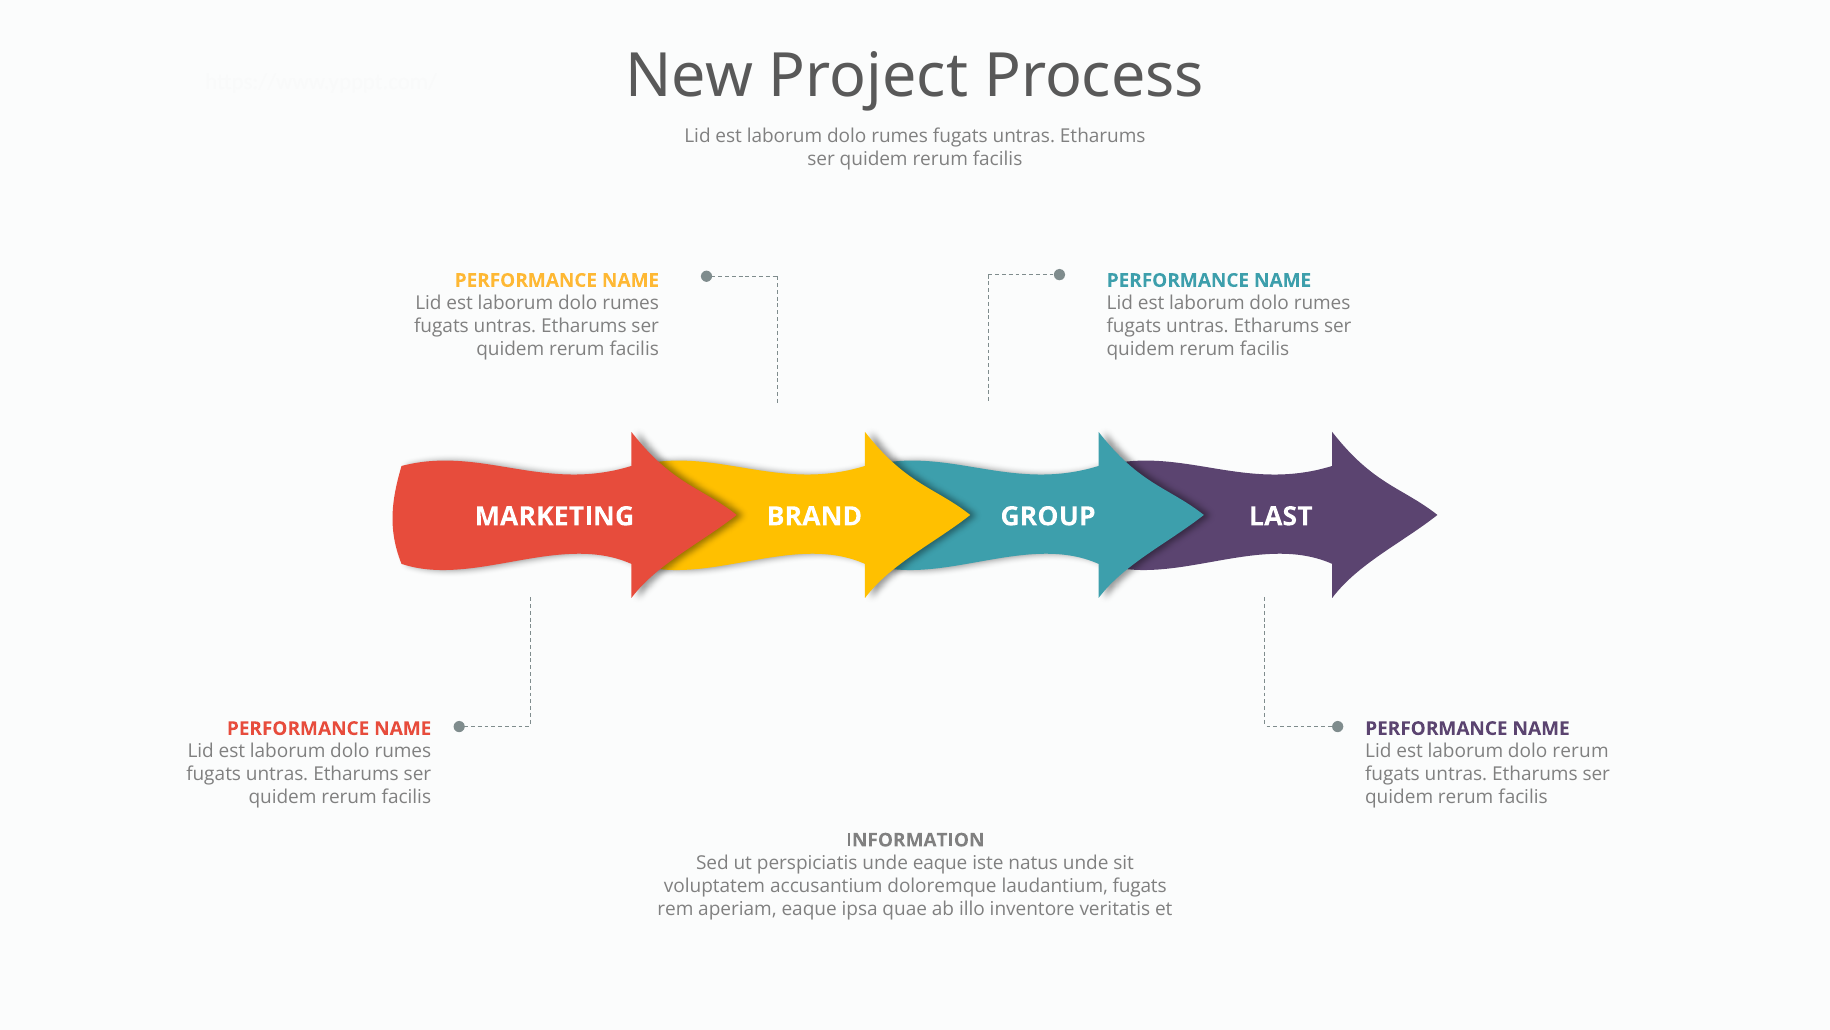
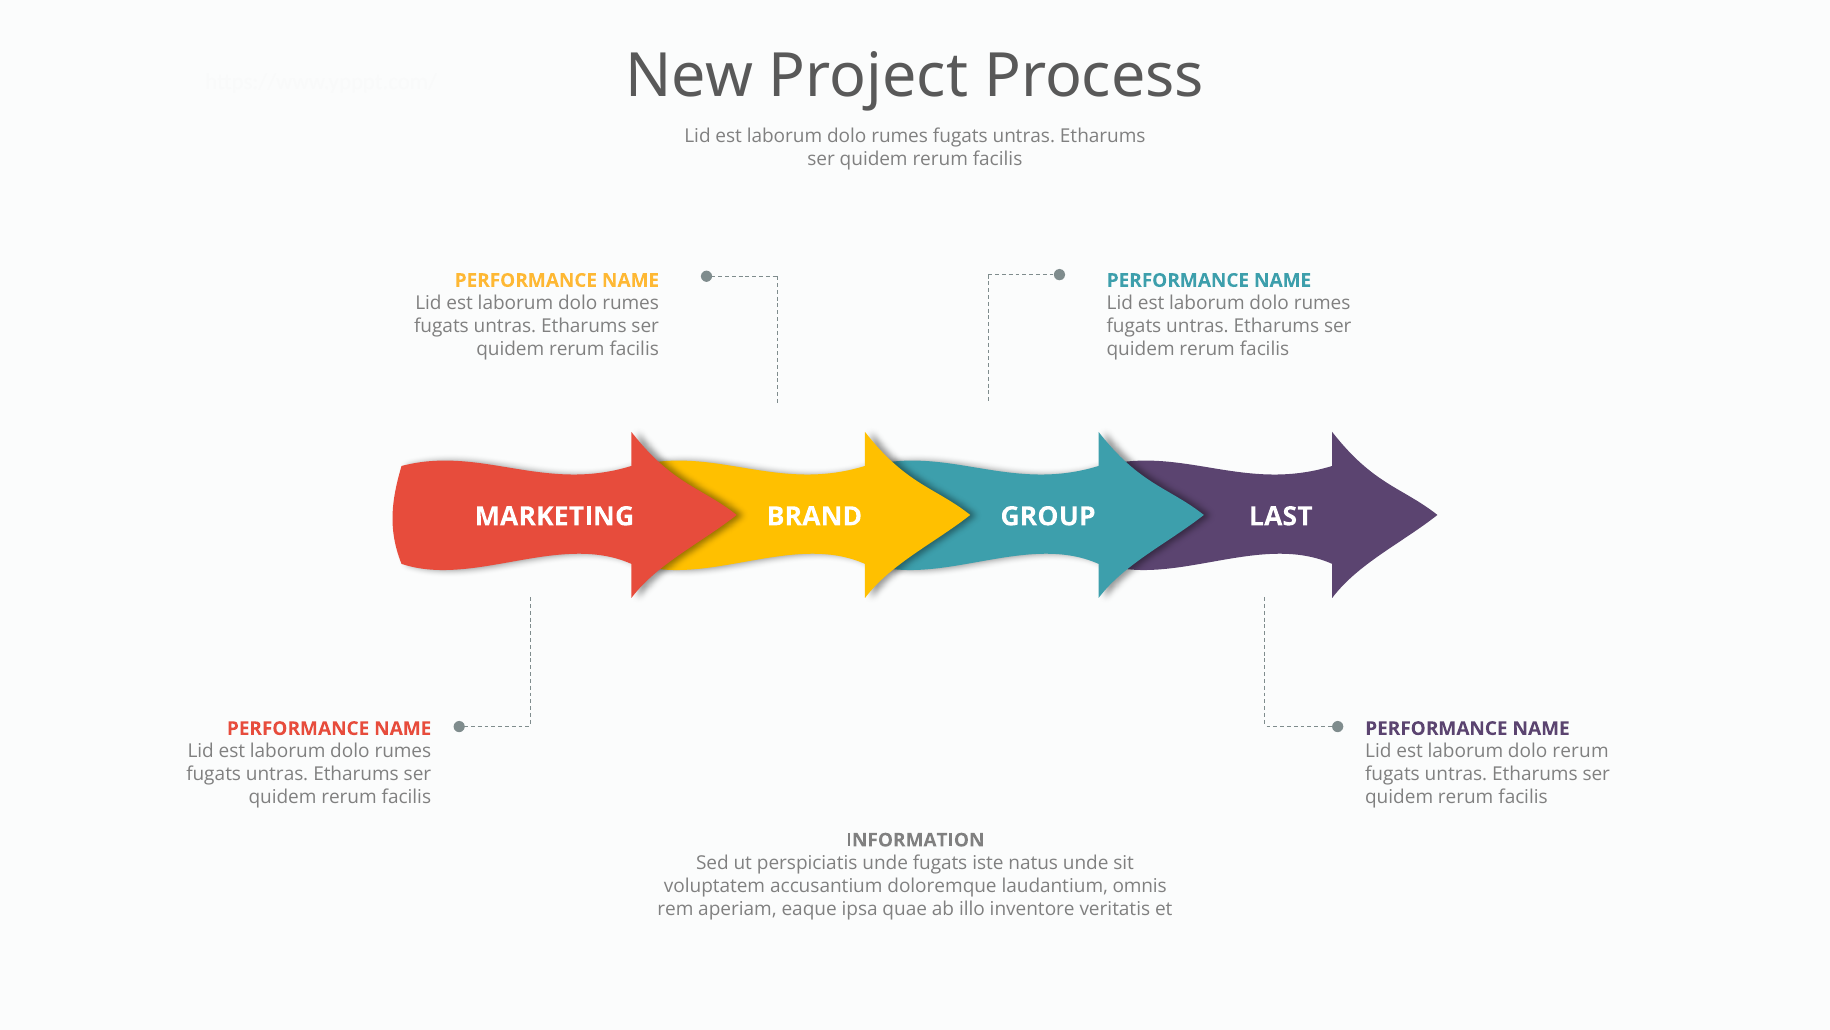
unde eaque: eaque -> fugats (940, 863)
laudantium fugats: fugats -> omnis (1140, 885)
